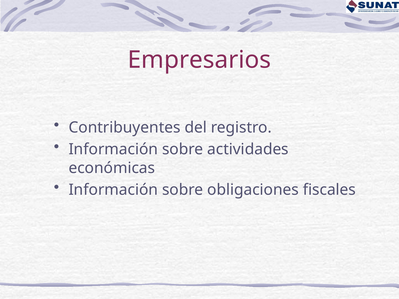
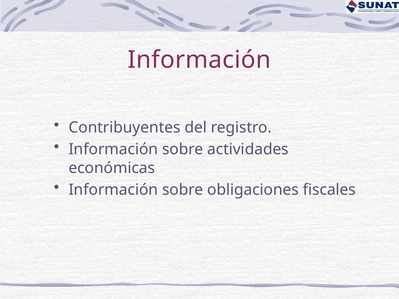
Empresarios: Empresarios -> Información (199, 60)
